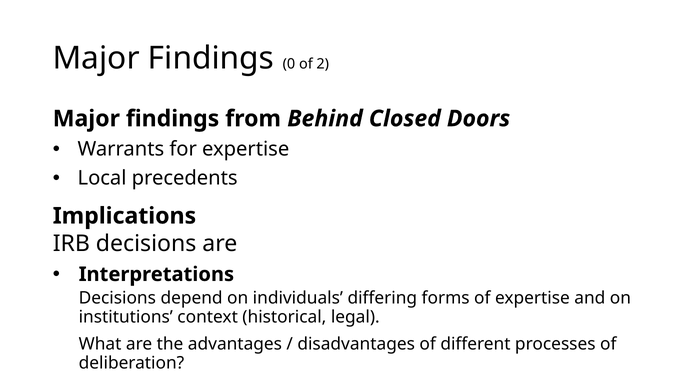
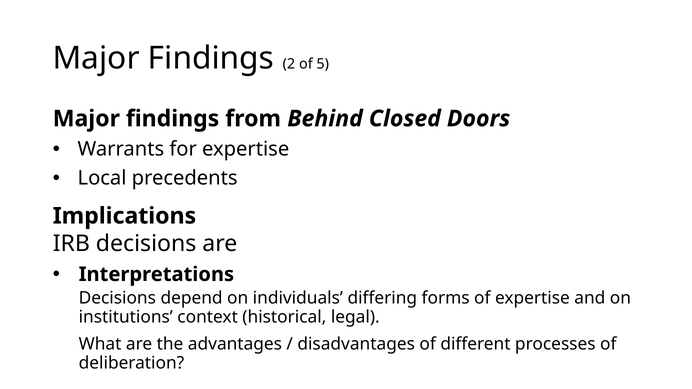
0: 0 -> 2 (289, 64)
2: 2 -> 5 (323, 64)
